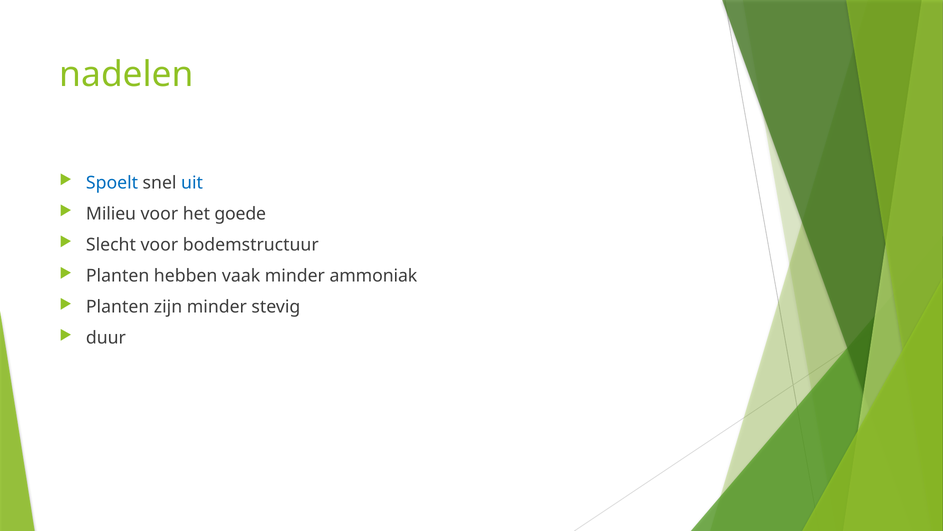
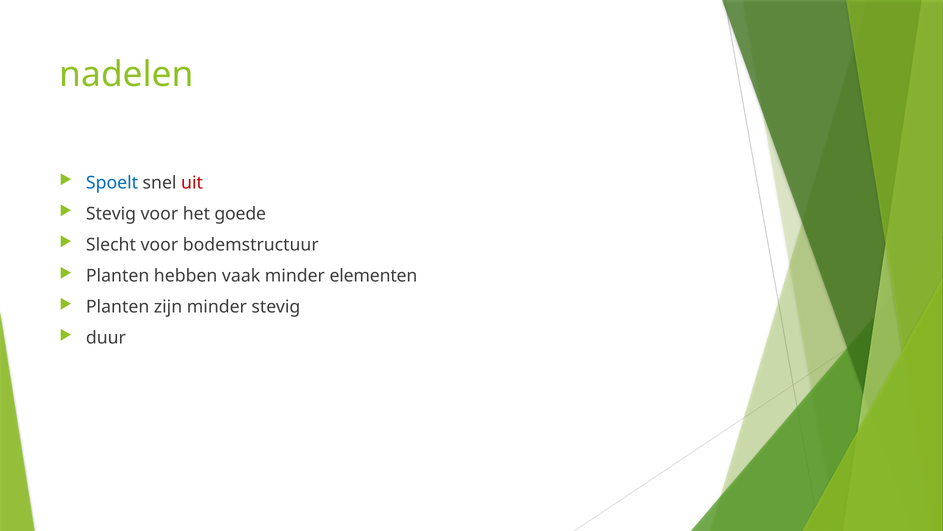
uit colour: blue -> red (192, 183)
Milieu: Milieu -> Stevig (111, 214)
ammoniak: ammoniak -> elementen (373, 276)
